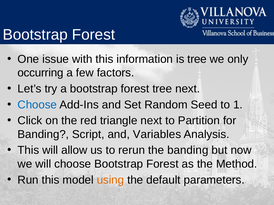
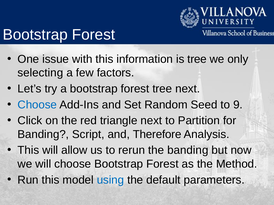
occurring: occurring -> selecting (40, 73)
1: 1 -> 9 (238, 105)
Variables: Variables -> Therefore (157, 135)
using colour: orange -> blue (110, 180)
